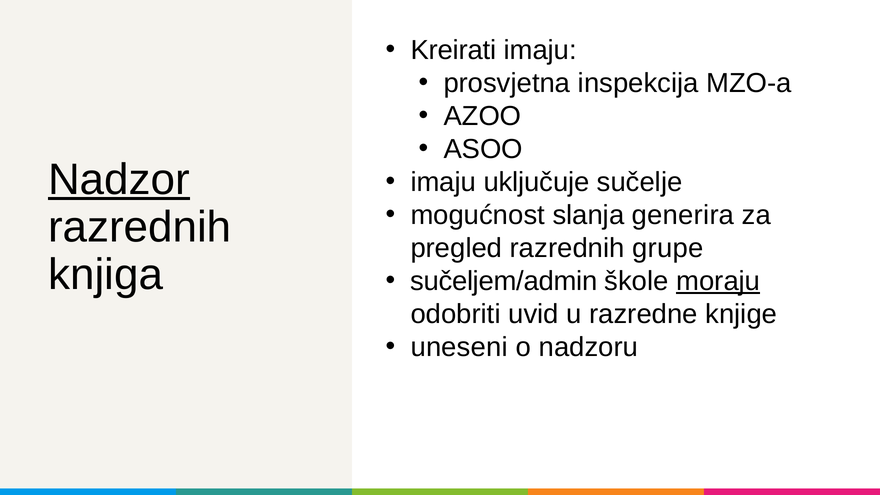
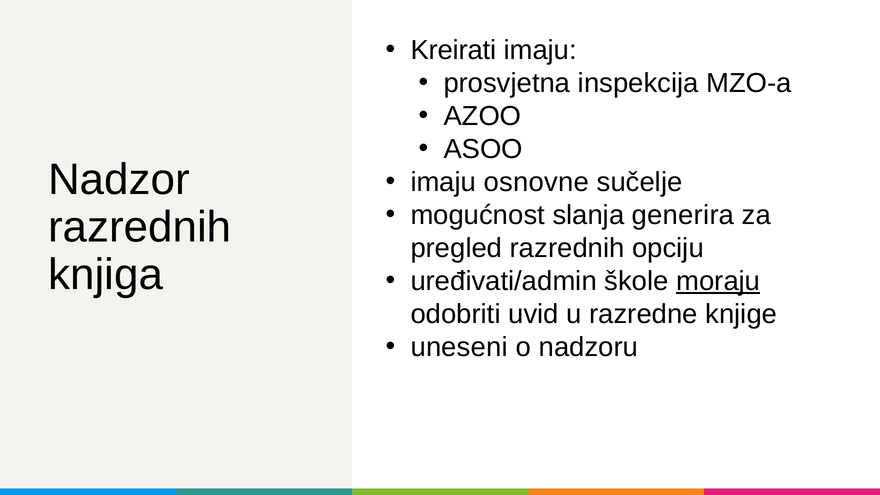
Nadzor underline: present -> none (119, 180)
uključuje: uključuje -> osnovne (536, 182)
grupe: grupe -> opciju (668, 248)
sučeljem/admin: sučeljem/admin -> uređivati/admin (504, 281)
